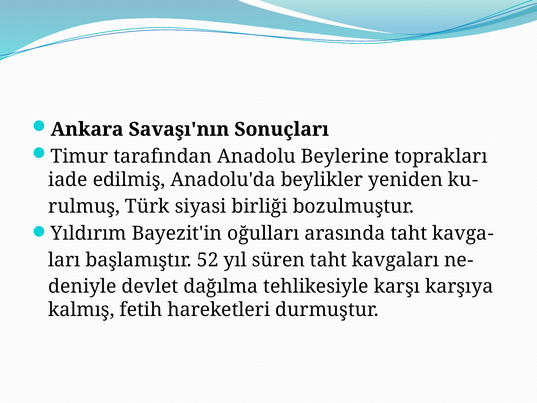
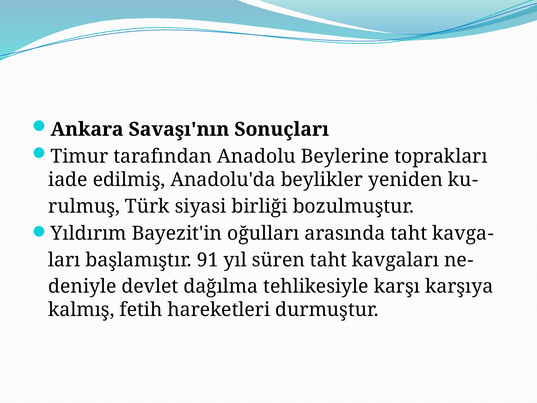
52: 52 -> 91 (208, 260)
